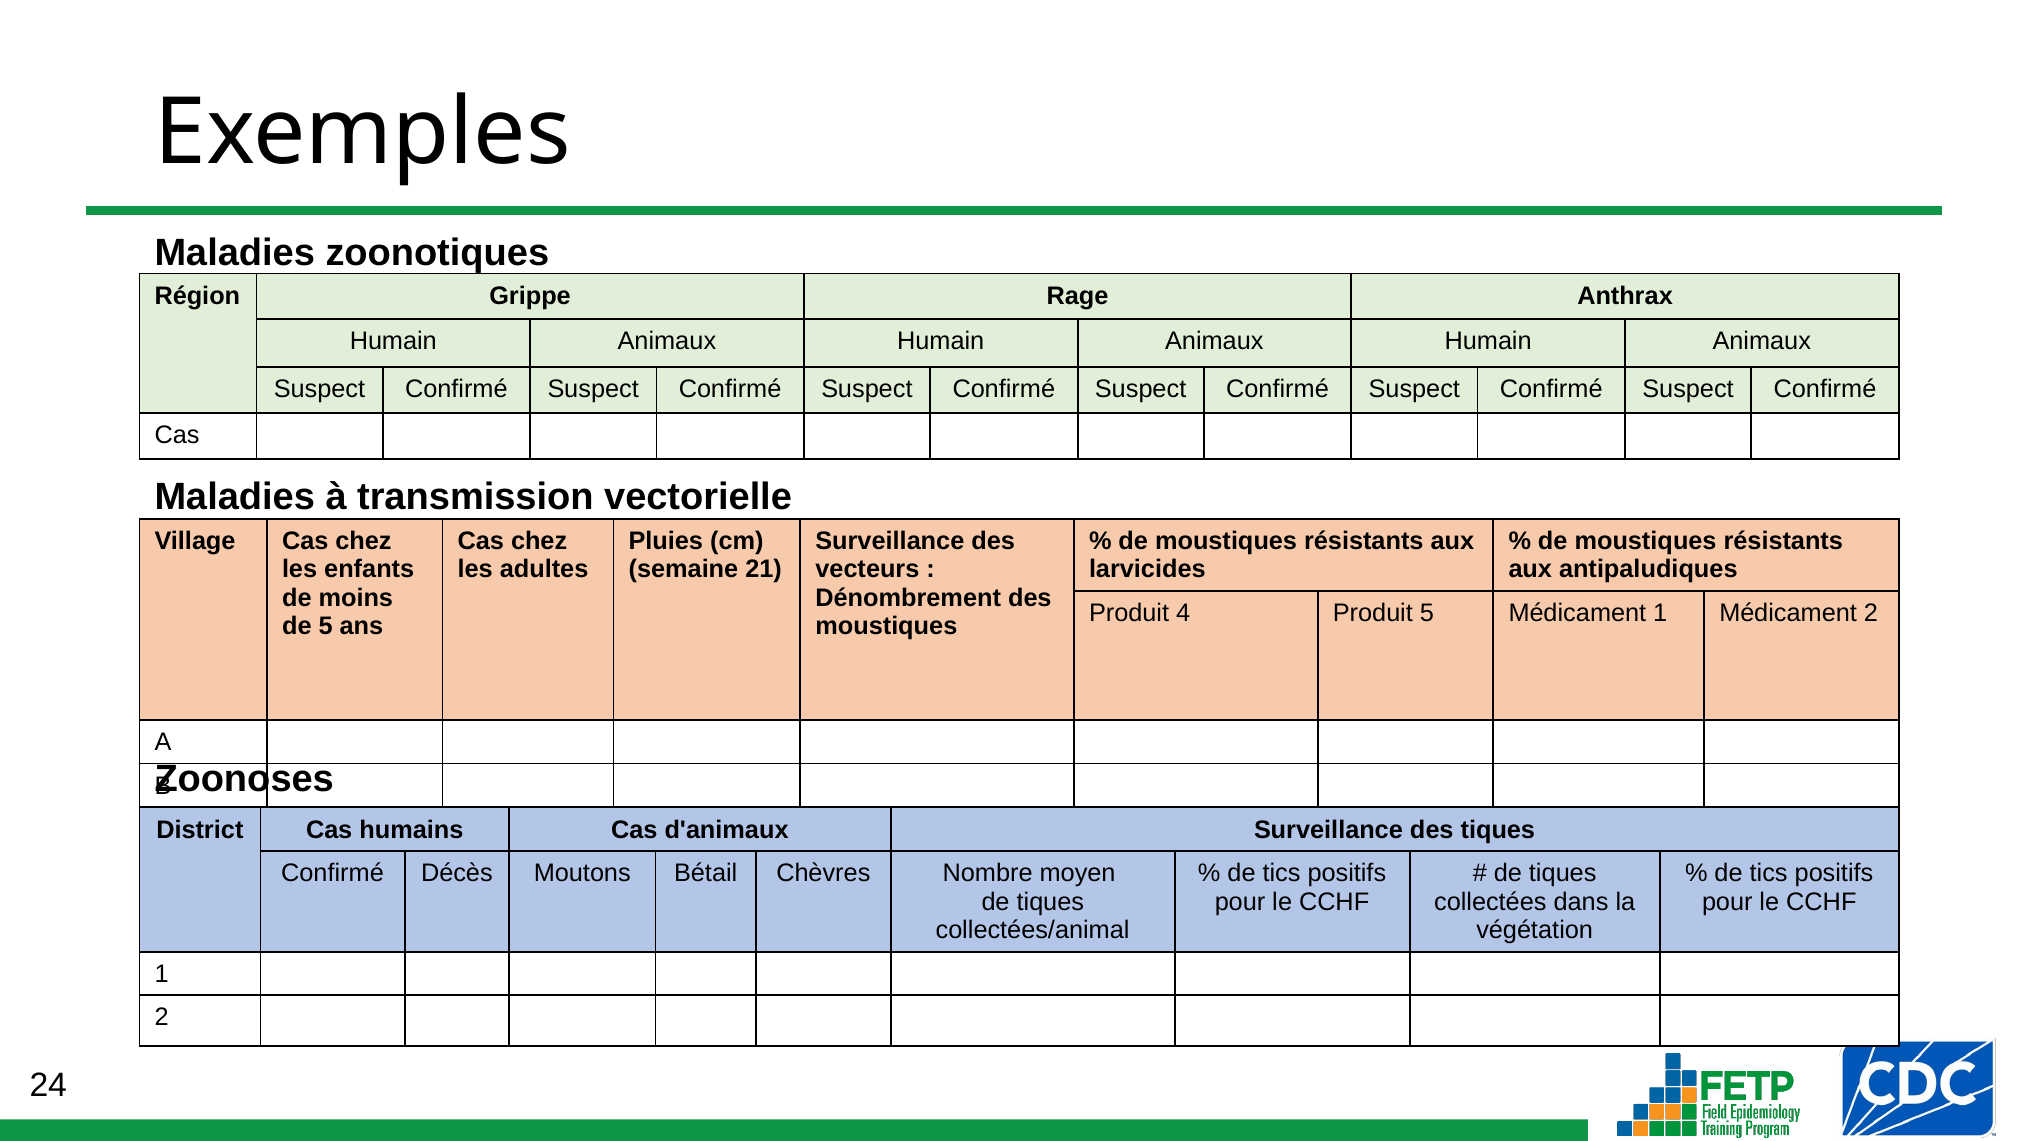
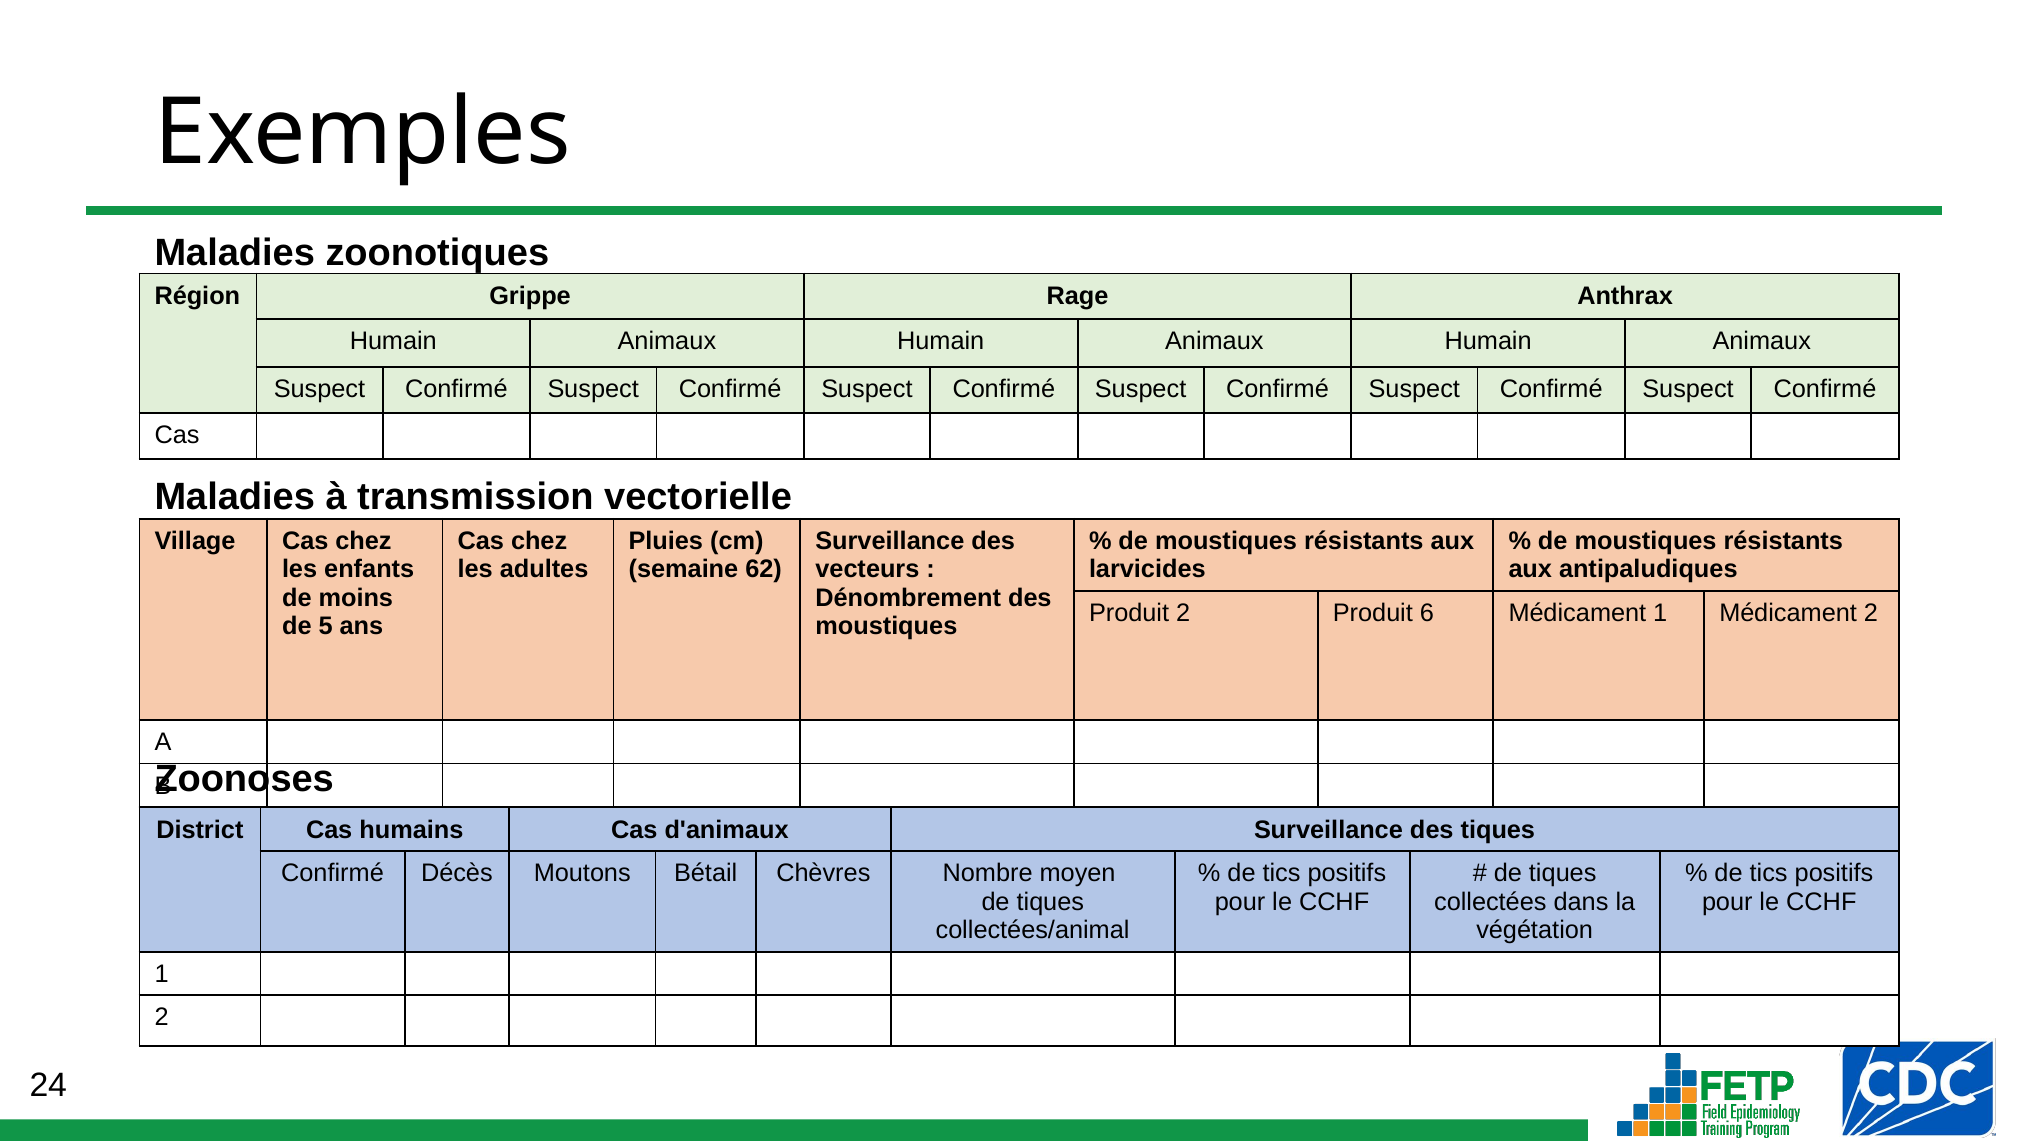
21: 21 -> 62 (764, 569)
Produit 4: 4 -> 2 (1183, 613)
Produit 5: 5 -> 6 (1427, 613)
